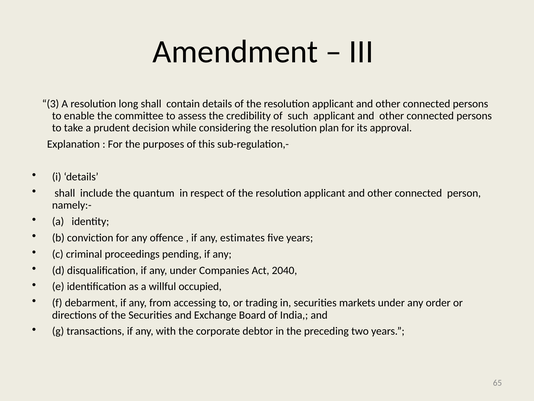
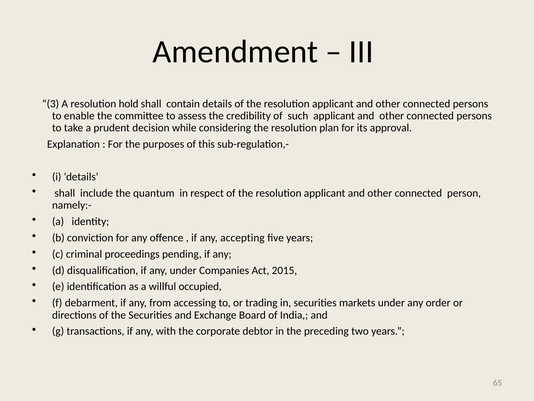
long: long -> hold (129, 104)
estimates: estimates -> accepting (242, 237)
2040: 2040 -> 2015 (284, 270)
